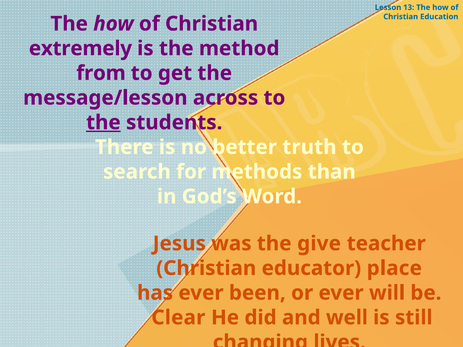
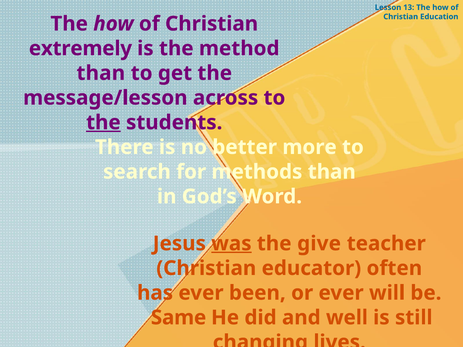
from: from -> than (101, 73)
truth: truth -> more (310, 147)
was underline: none -> present (231, 244)
place: place -> often (394, 268)
Clear: Clear -> Same (179, 318)
